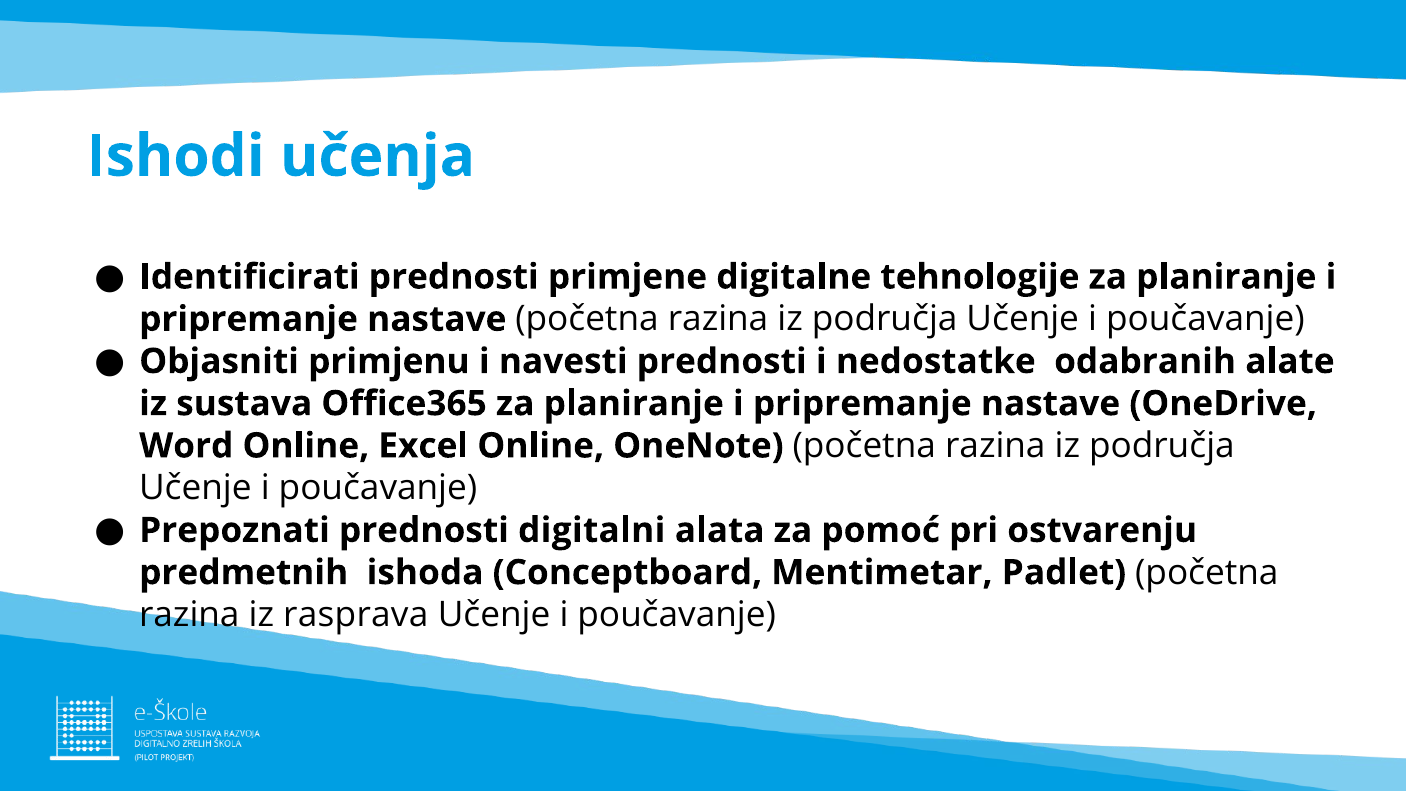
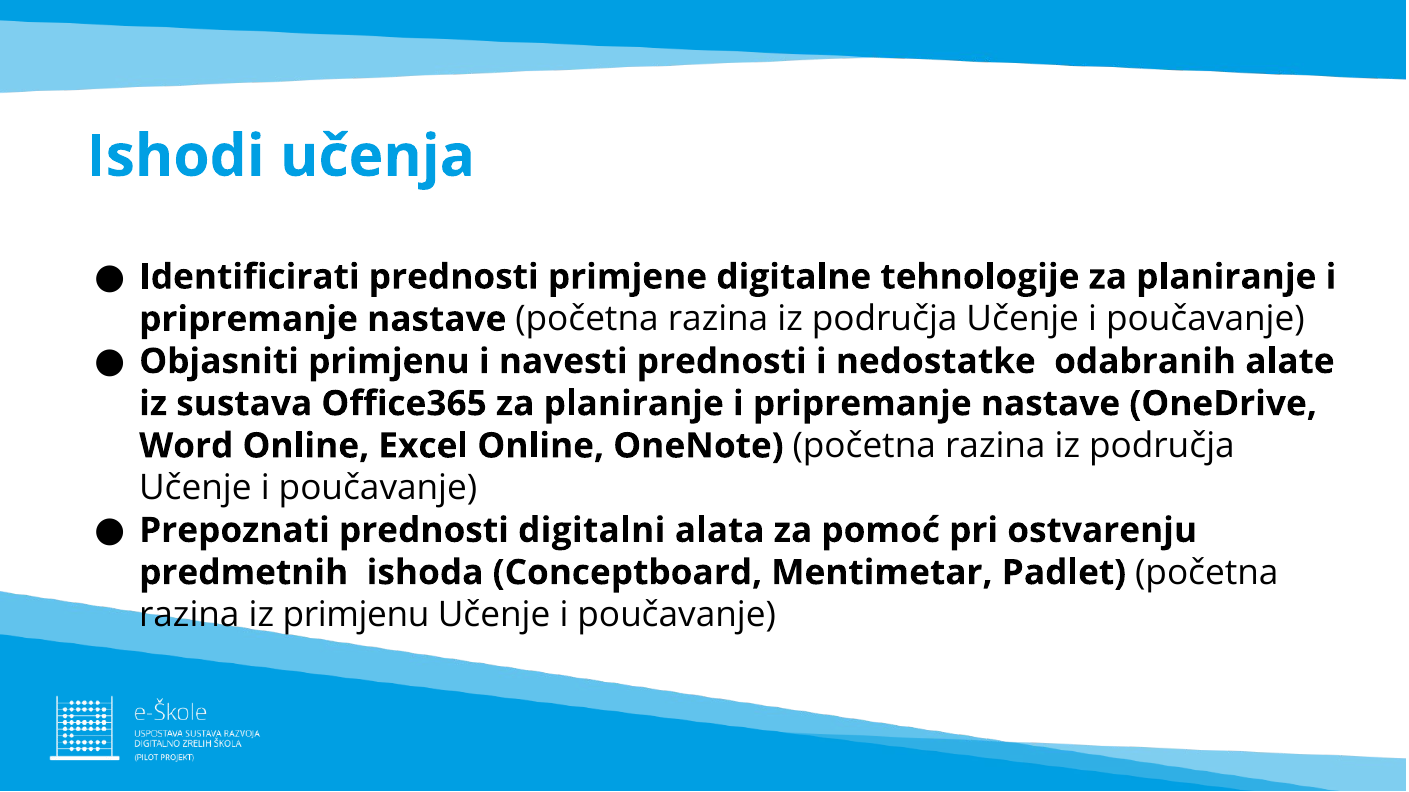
iz rasprava: rasprava -> primjenu (356, 615)
